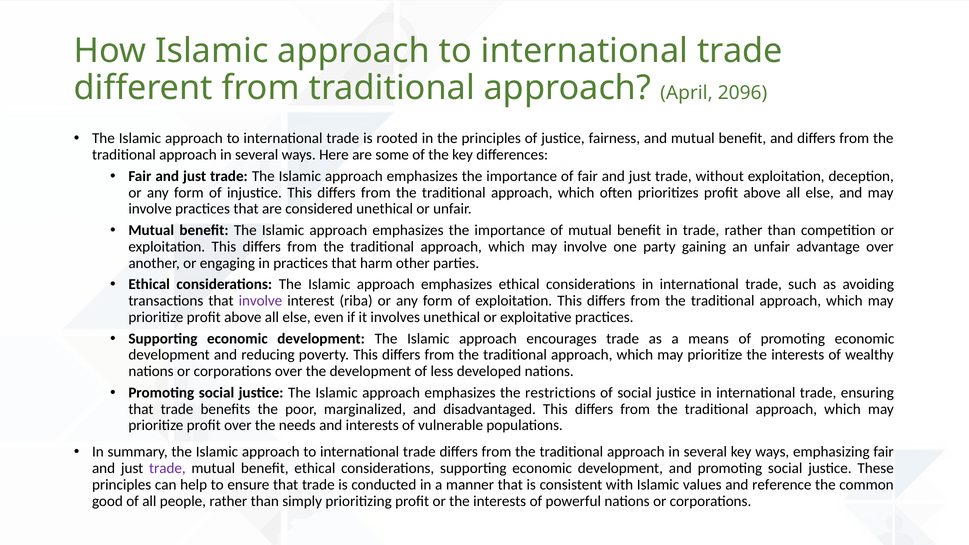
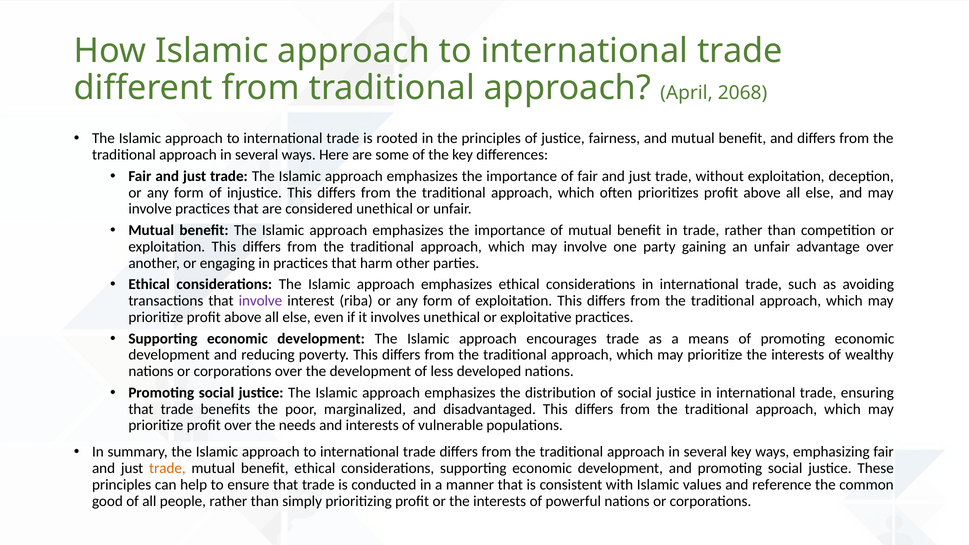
2096: 2096 -> 2068 (743, 93)
restrictions: restrictions -> distribution (560, 393)
trade colour: purple -> orange (167, 468)
